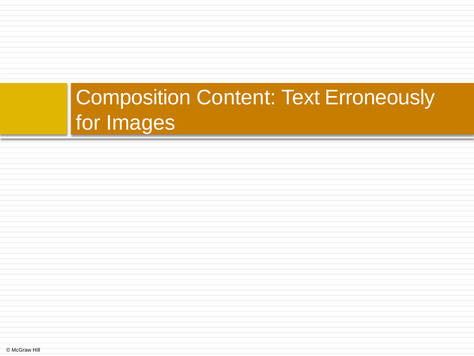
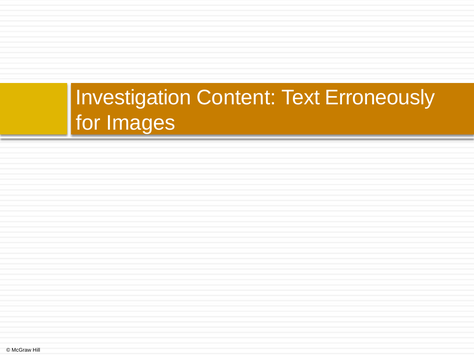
Composition: Composition -> Investigation (133, 97)
